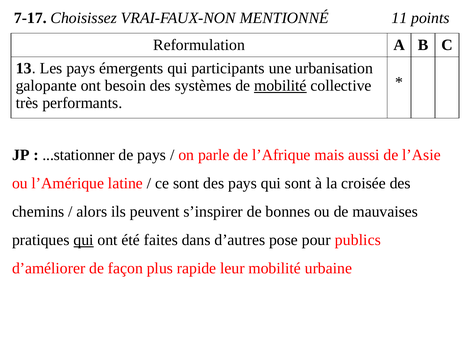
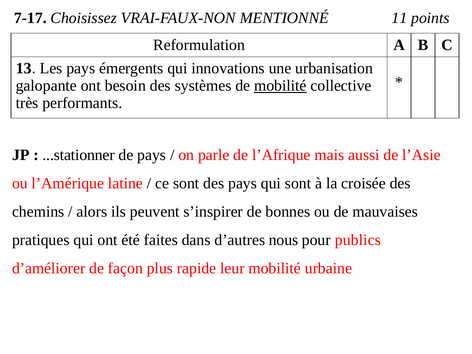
participants: participants -> innovations (228, 68)
qui underline: present -> none (84, 240)
pose: pose -> nous (284, 240)
